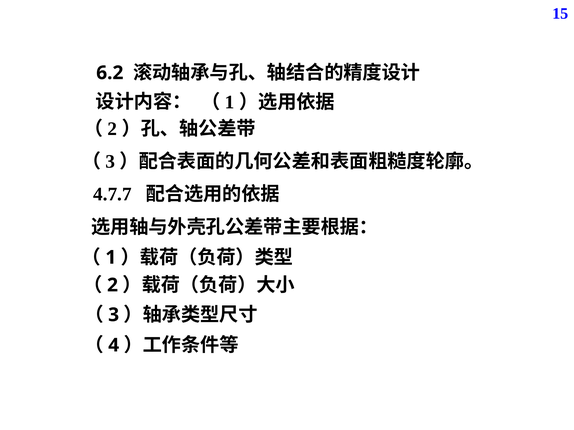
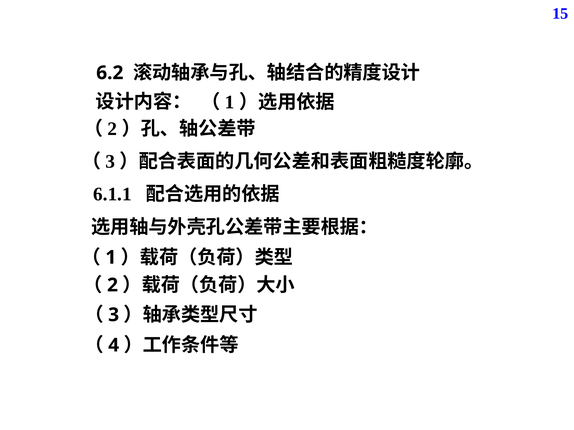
4.7.7: 4.7.7 -> 6.1.1 (112, 194)
